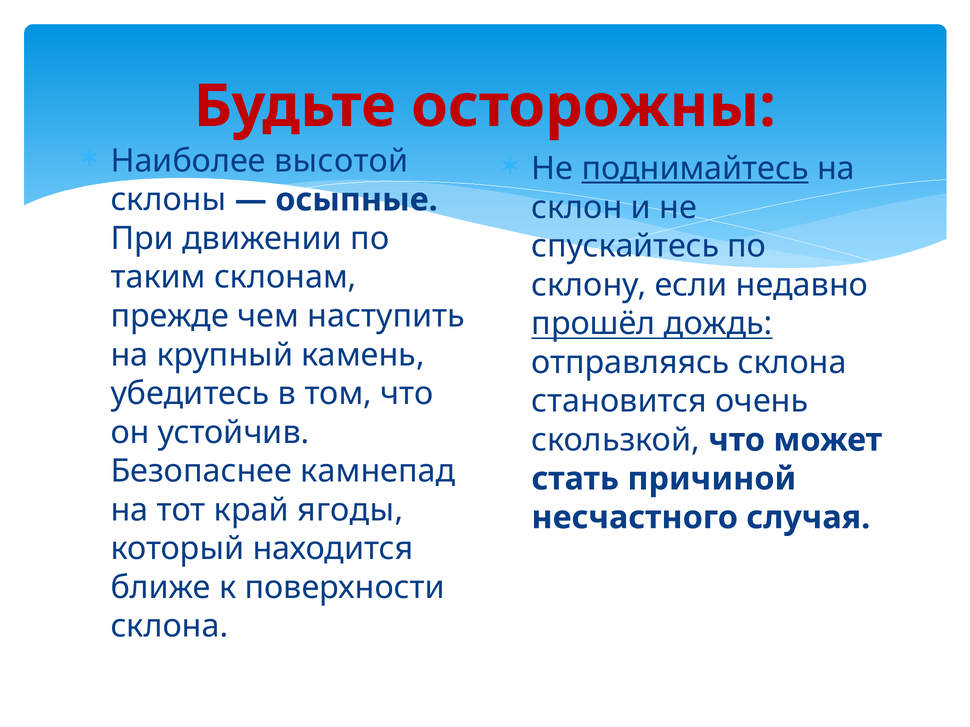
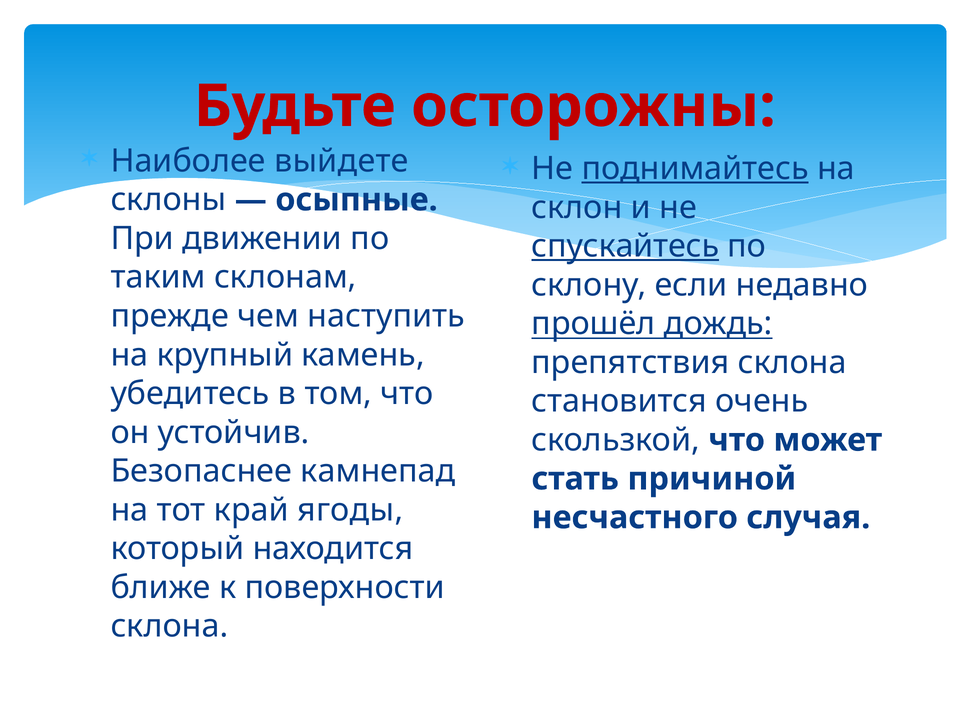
высотой: высотой -> выйдете (341, 161)
спускайтесь underline: none -> present (625, 246)
отправляясь: отправляясь -> препятствия (630, 363)
